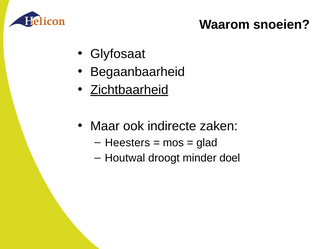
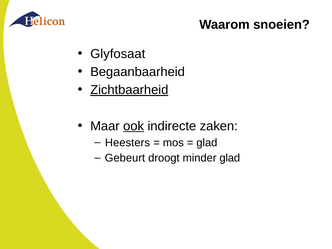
ook underline: none -> present (134, 126)
Houtwal: Houtwal -> Gebeurt (125, 158)
minder doel: doel -> glad (230, 158)
